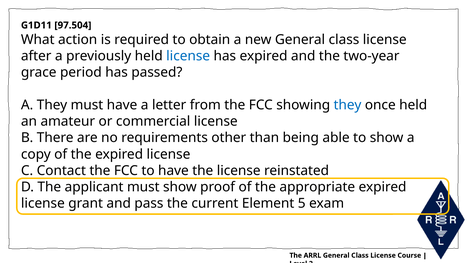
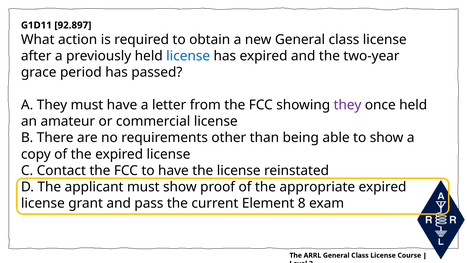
97.504: 97.504 -> 92.897 (73, 25)
they colour: blue -> purple (348, 105)
5: 5 -> 8 (302, 203)
